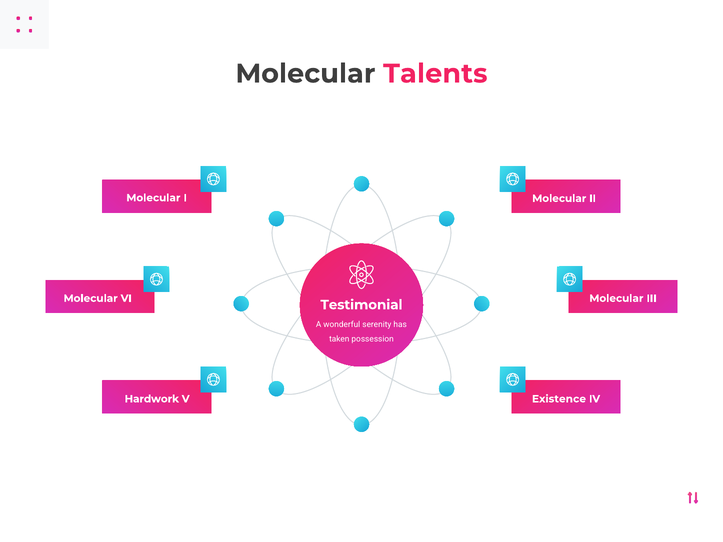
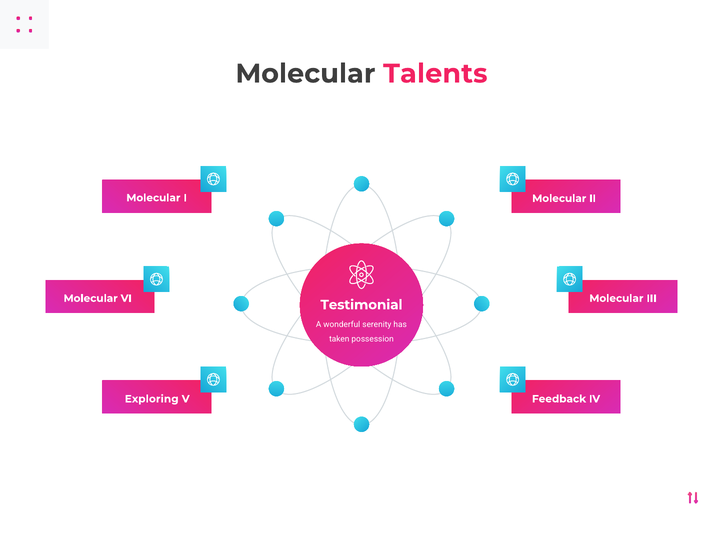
Hardwork: Hardwork -> Exploring (152, 399)
Existence: Existence -> Feedback (559, 399)
